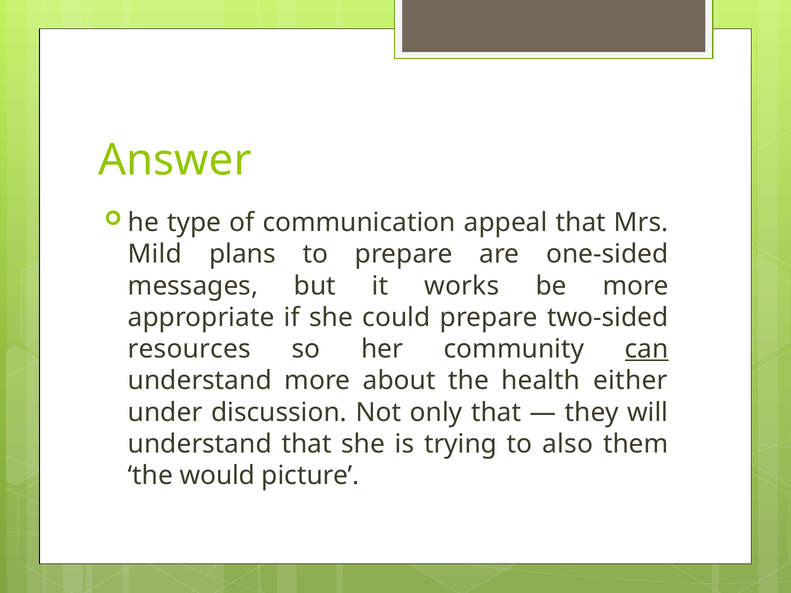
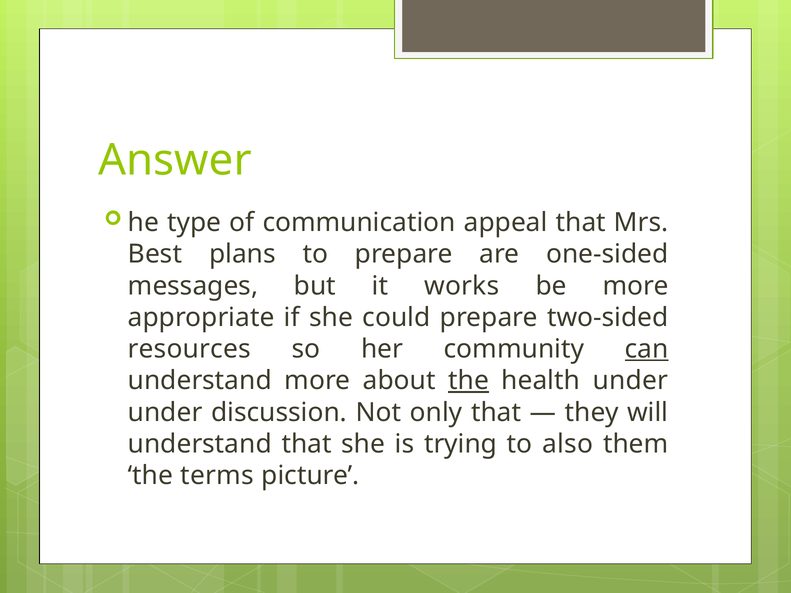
Mild: Mild -> Best (155, 254)
the underline: none -> present (469, 381)
health either: either -> under (630, 381)
would: would -> terms (217, 476)
